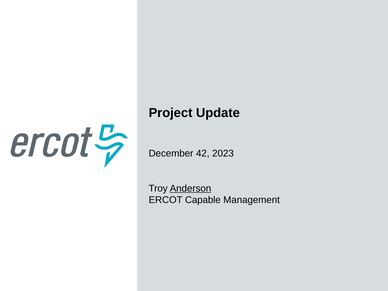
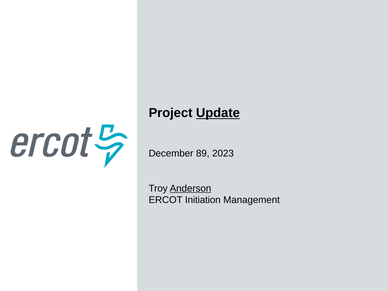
Update underline: none -> present (218, 113)
42: 42 -> 89 (203, 153)
Capable: Capable -> Initiation (203, 200)
